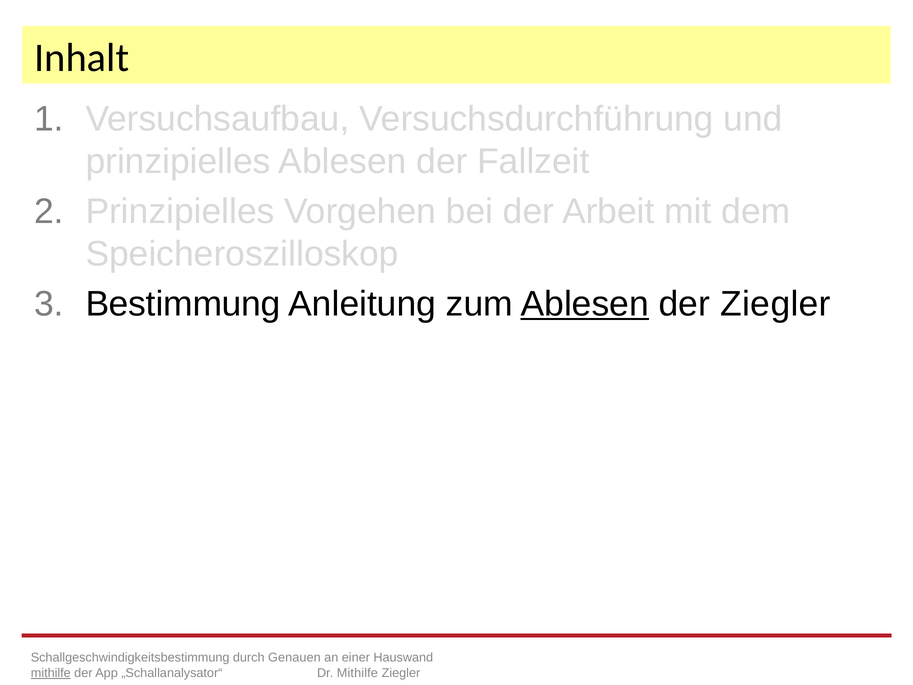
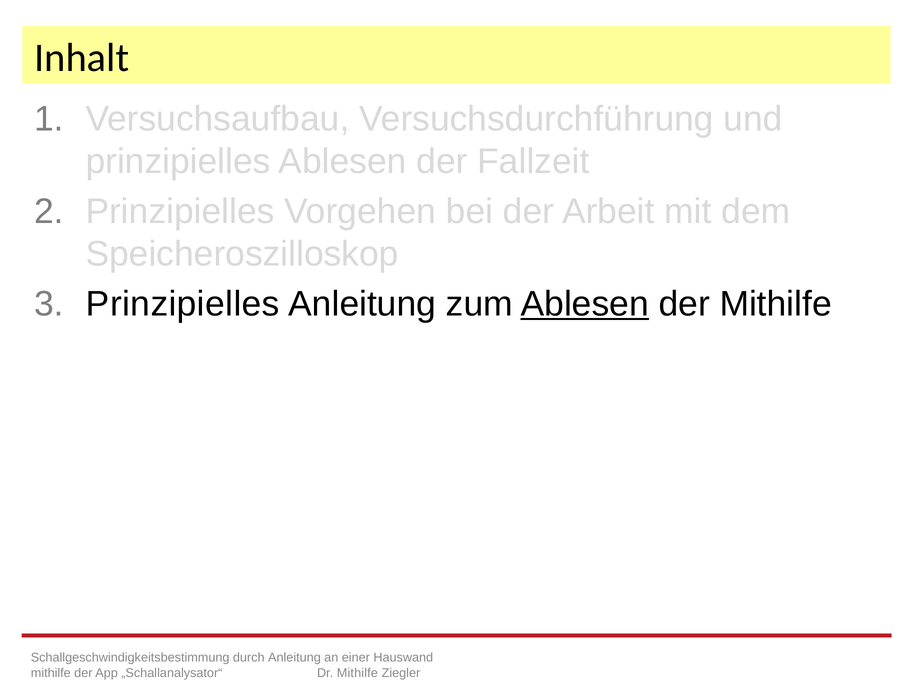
Bestimmung: Bestimmung -> Prinzipielles (183, 304)
der Ziegler: Ziegler -> Mithilfe (776, 304)
durch Genauen: Genauen -> Anleitung (294, 658)
mithilfe underline: present -> none (51, 673)
